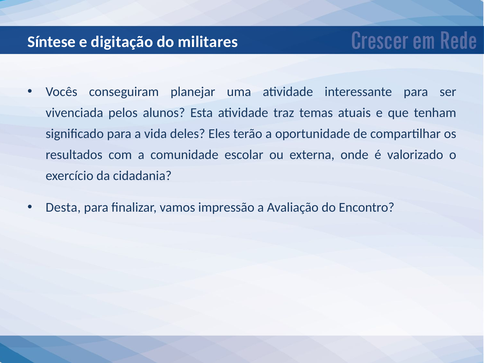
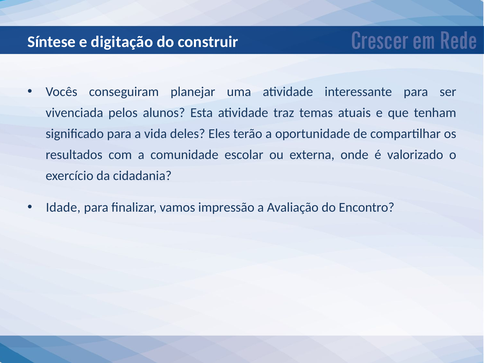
militares: militares -> construir (208, 42)
Desta: Desta -> Idade (63, 207)
